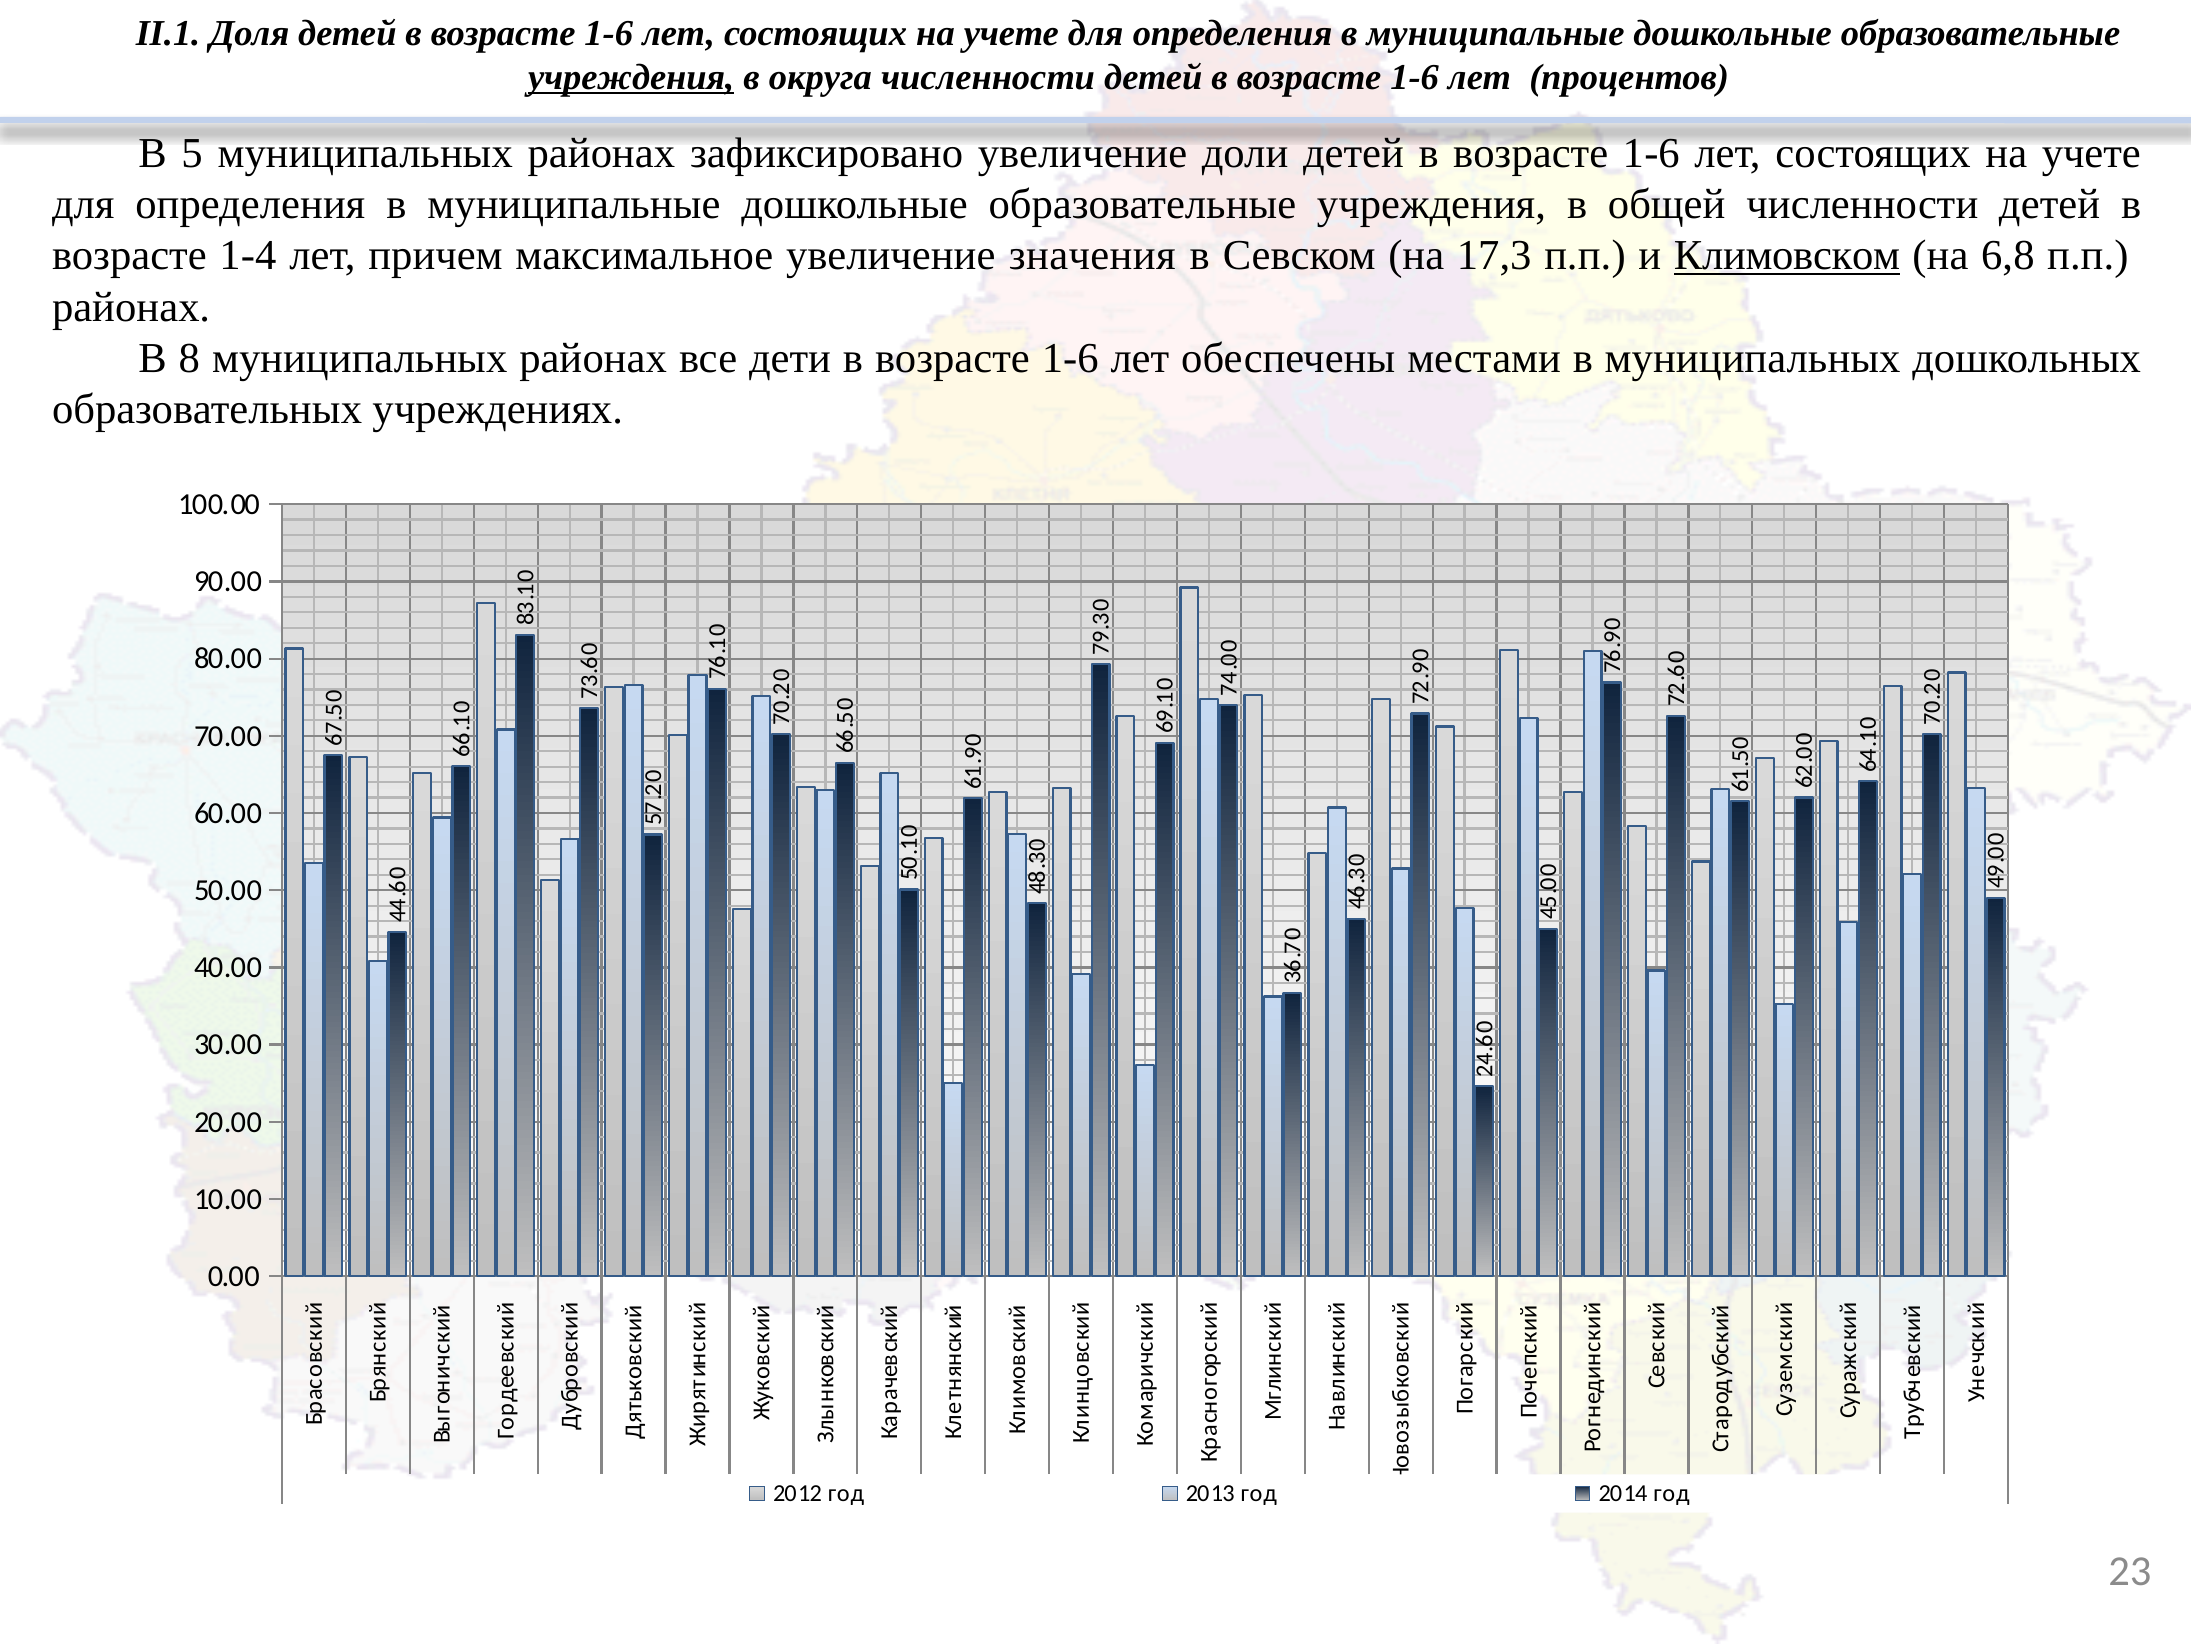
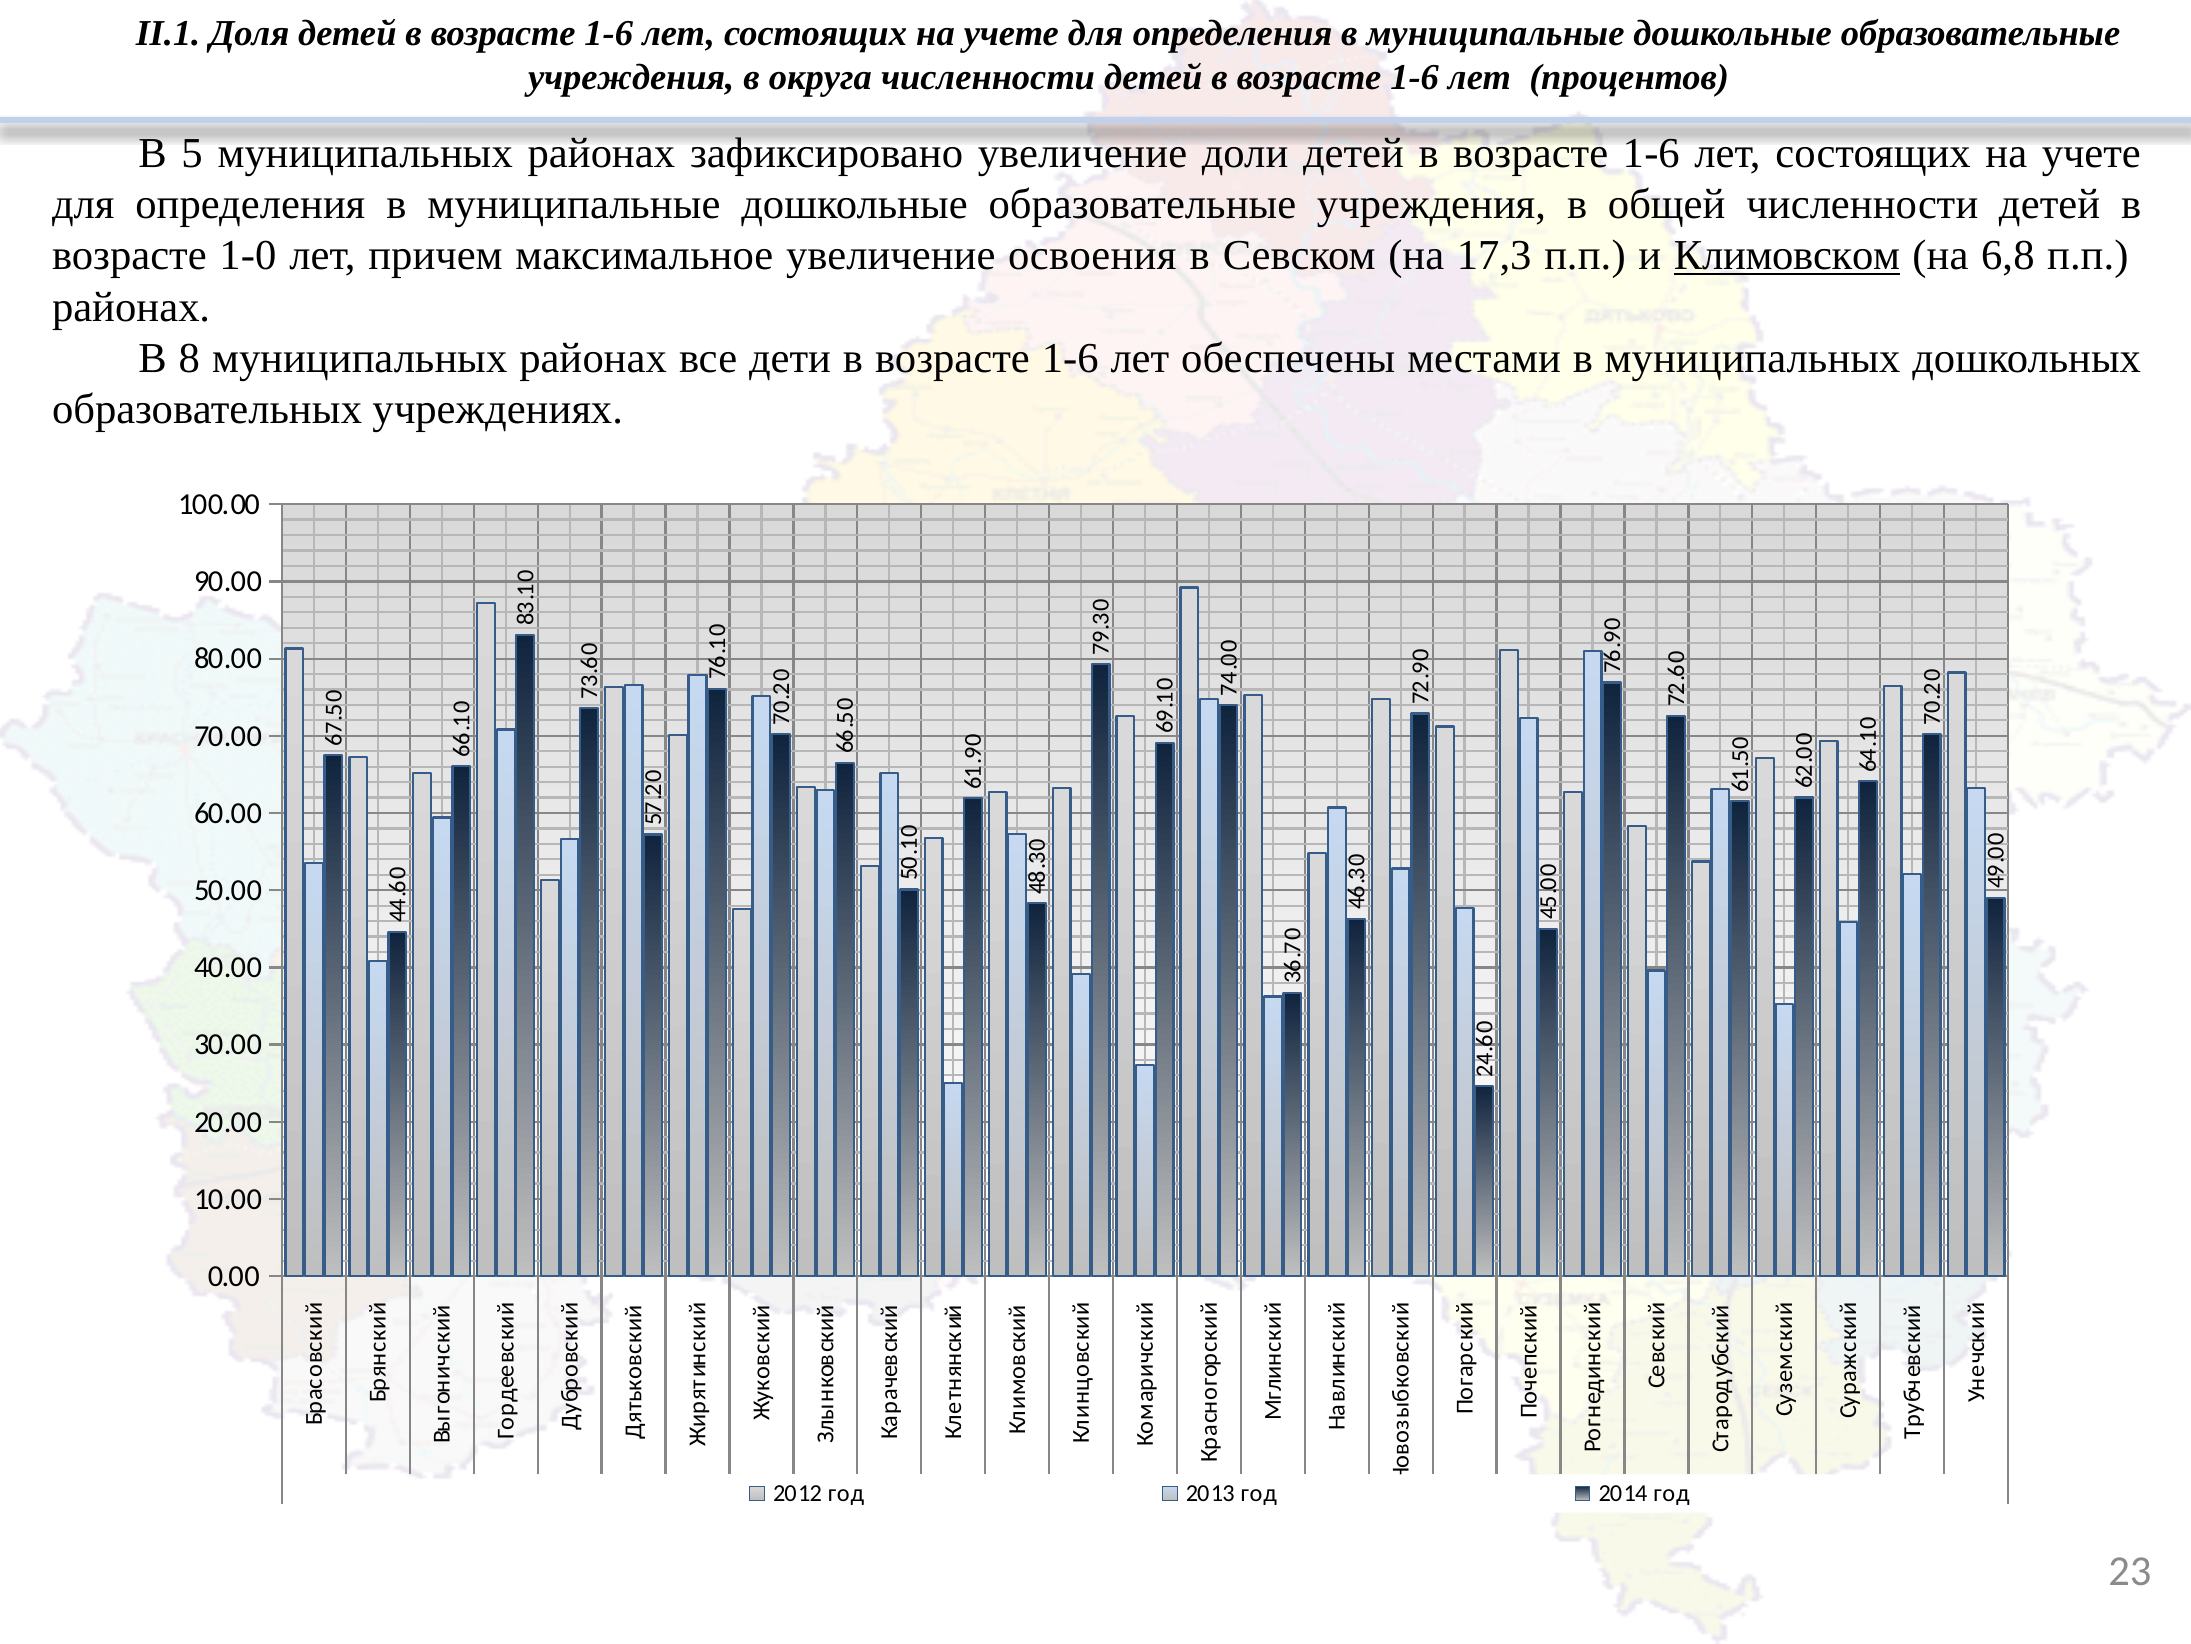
учреждения underline: present -> none (631, 78)
1-4: 1-4 -> 1-0 (248, 256)
значения: значения -> освоения (1092, 256)
